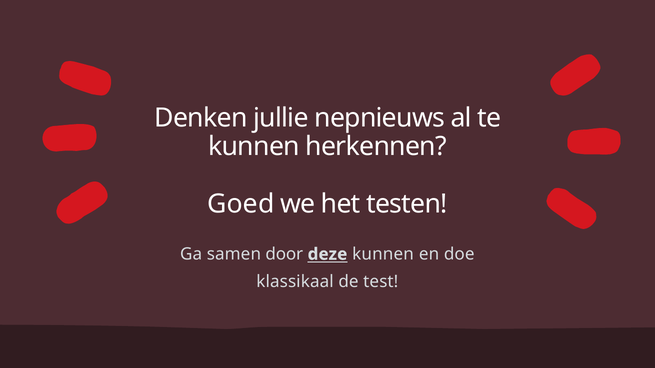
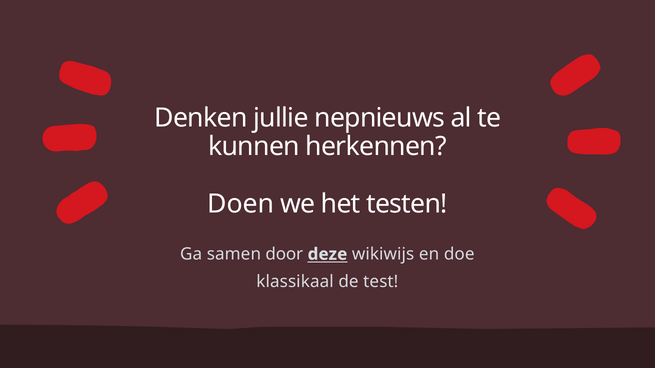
Goed: Goed -> Doen (241, 204)
deze kunnen: kunnen -> wikiwijs (383, 254)
